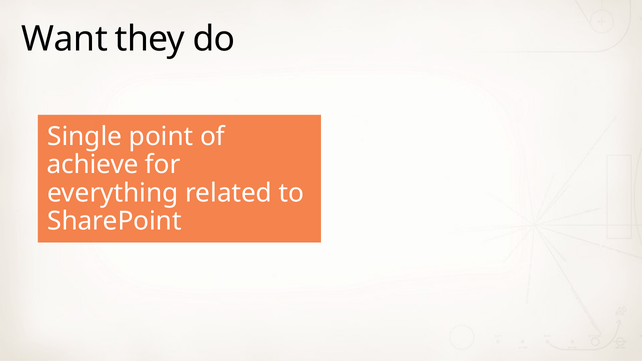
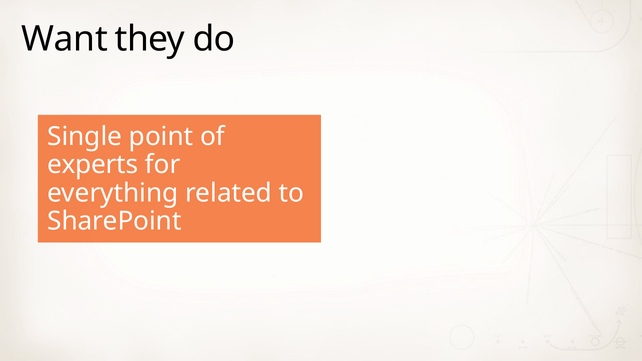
achieve: achieve -> experts (93, 165)
